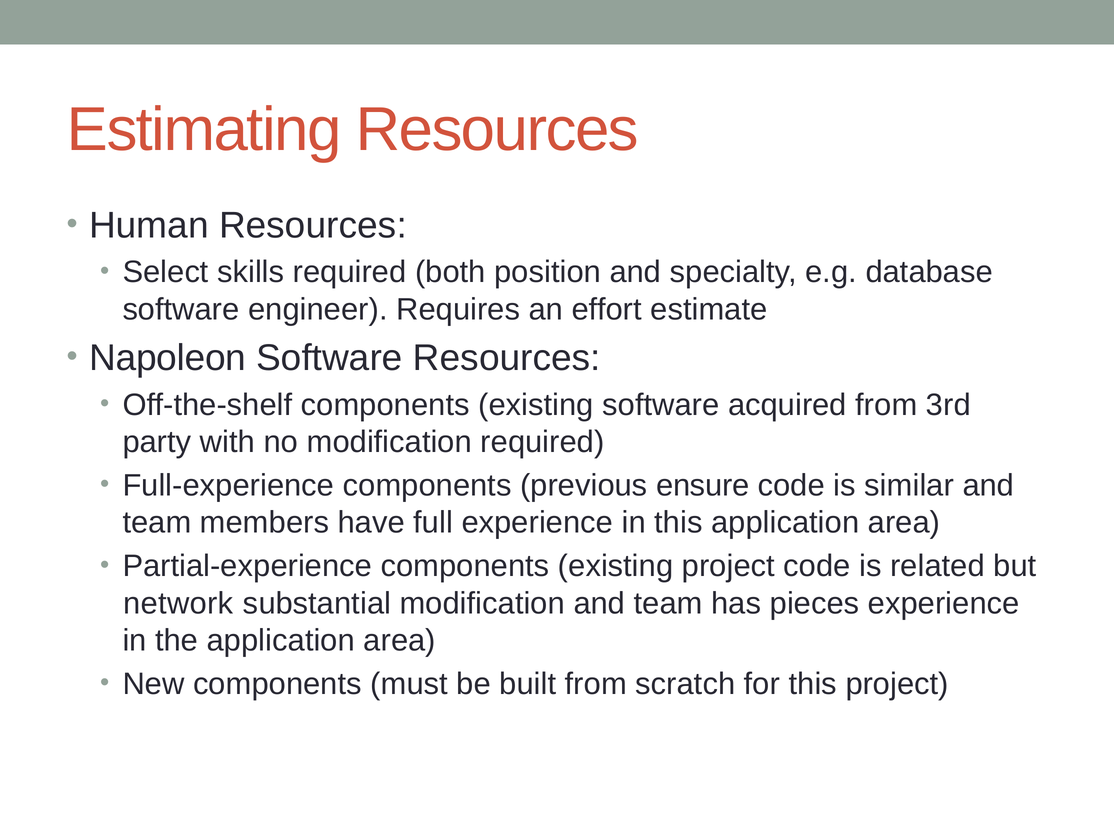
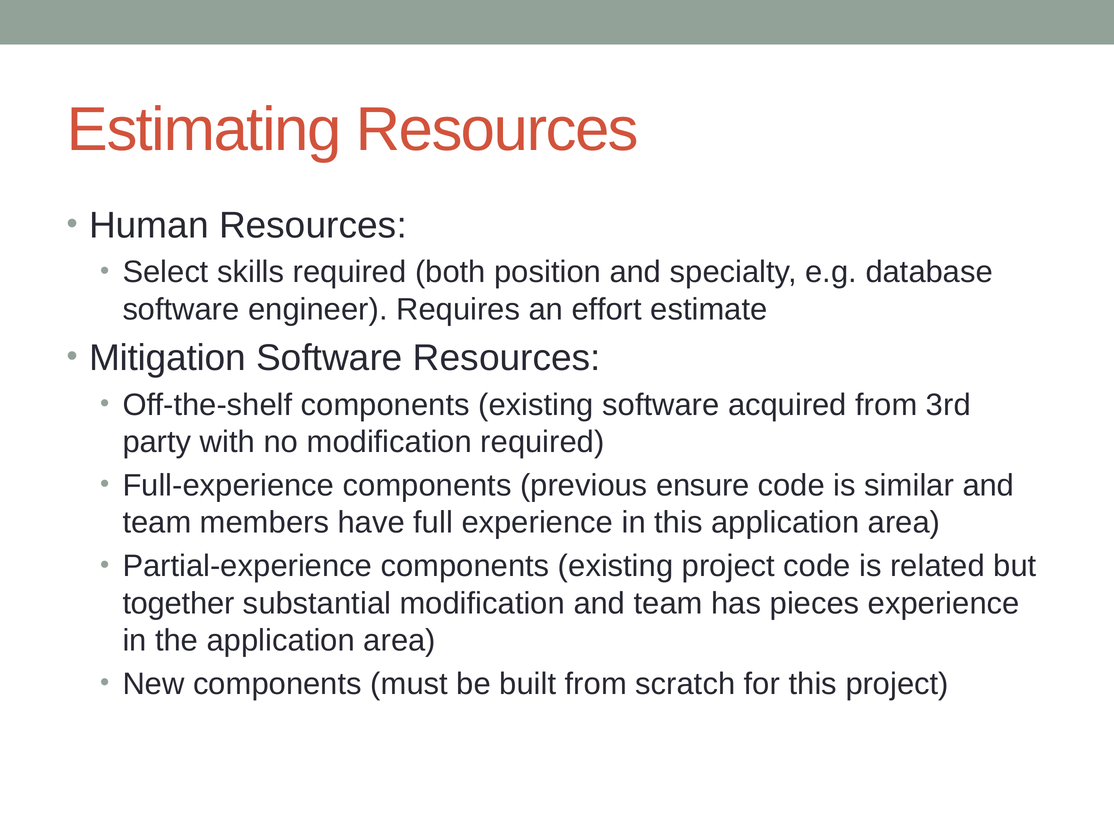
Napoleon: Napoleon -> Mitigation (168, 358)
network: network -> together (179, 603)
